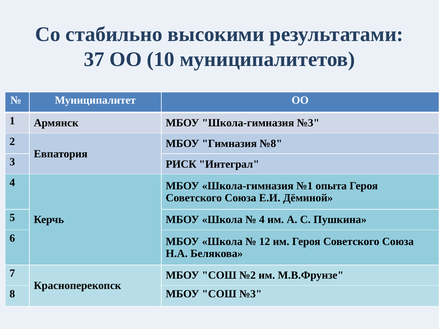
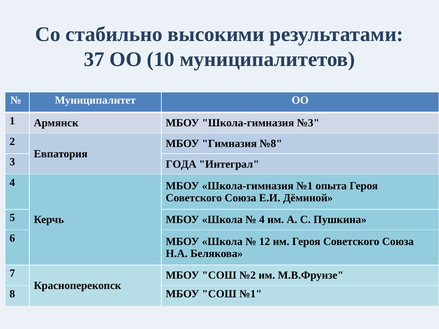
РИСК: РИСК -> ГОДА (181, 164)
СОШ №3: №3 -> №1 (251, 294)
